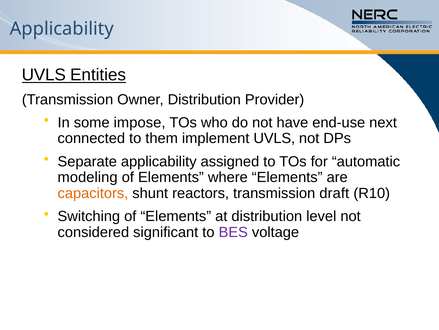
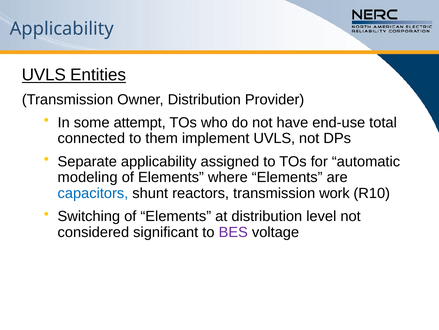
impose: impose -> attempt (140, 122)
next: next -> total (383, 122)
capacitors colour: orange -> blue (93, 193)
draft: draft -> work (334, 193)
